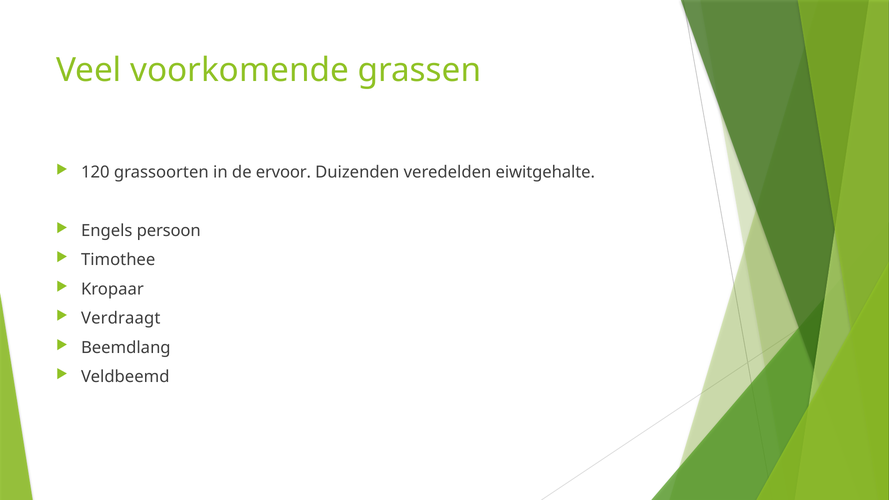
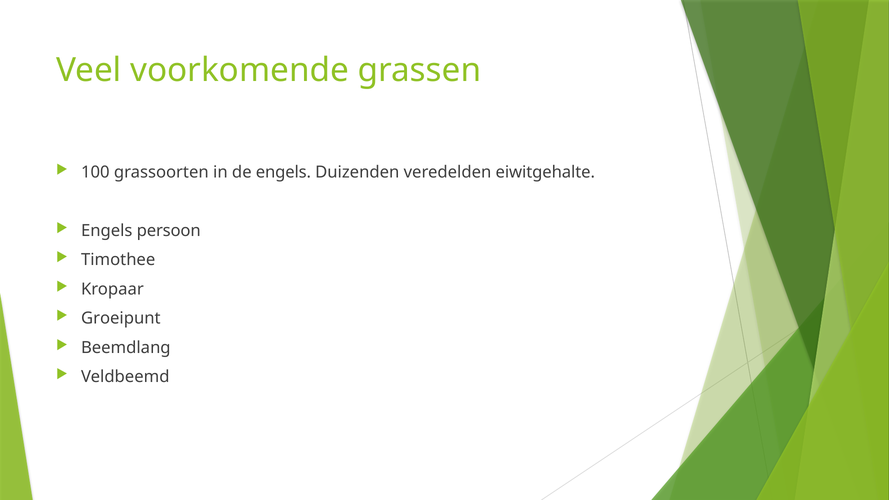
120: 120 -> 100 (95, 172)
de ervoor: ervoor -> engels (283, 172)
Verdraagt: Verdraagt -> Groeipunt (121, 318)
